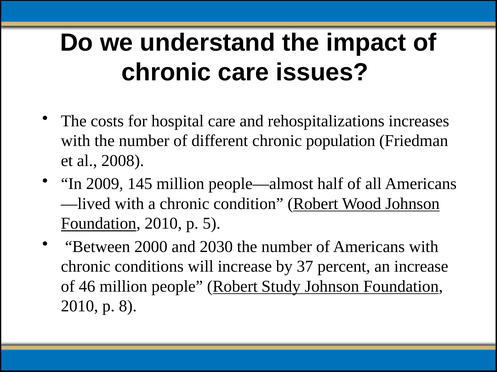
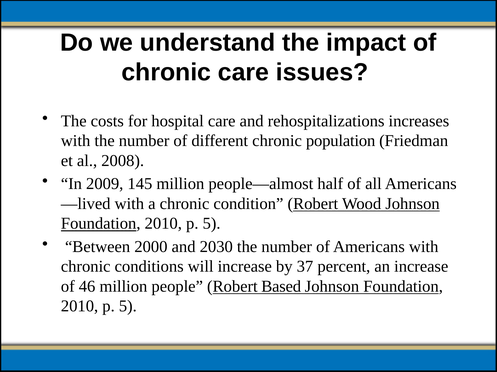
Study: Study -> Based (281, 287)
8: 8 -> 5 (128, 307)
